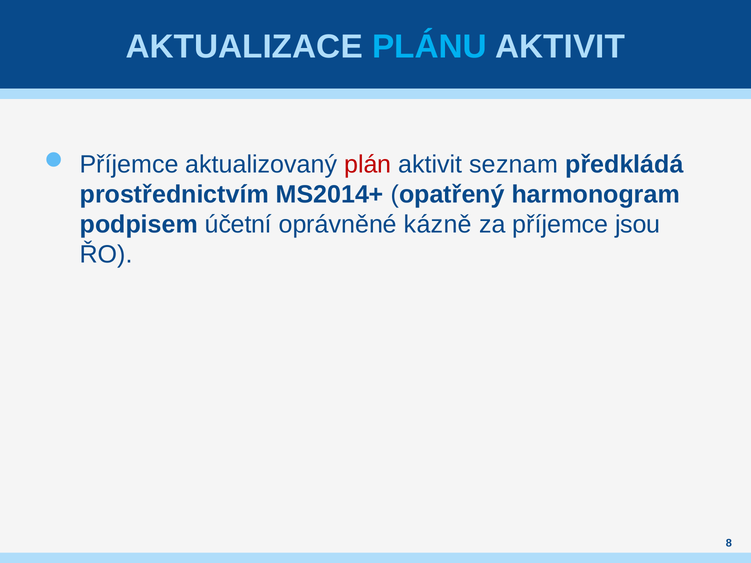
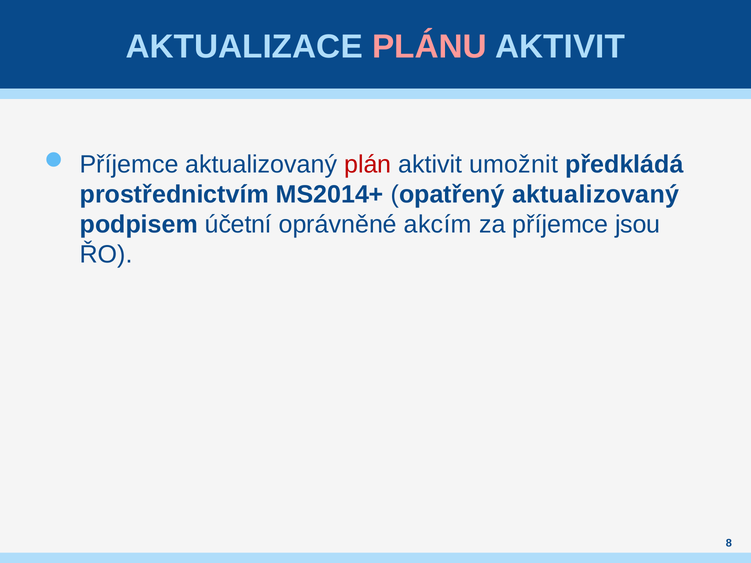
PLÁNU colour: light blue -> pink (430, 47)
seznam: seznam -> umožnit (514, 165)
opatřený harmonogram: harmonogram -> aktualizovaný (596, 195)
kázně: kázně -> akcím (438, 225)
